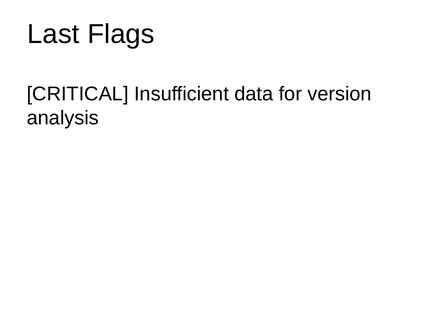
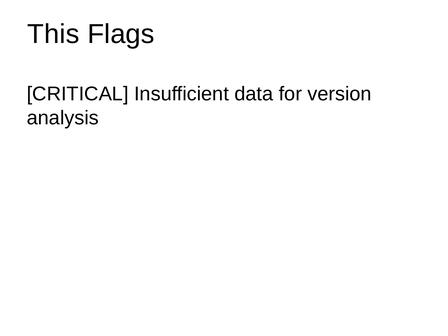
Last: Last -> This (53, 34)
